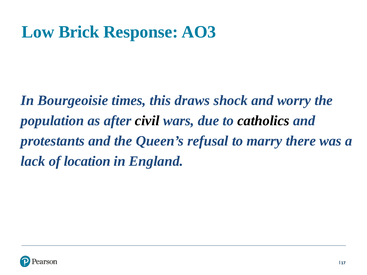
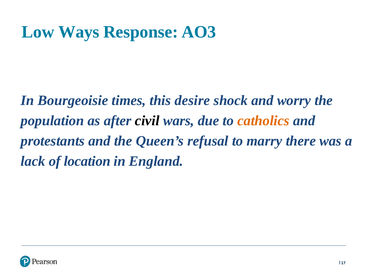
Brick: Brick -> Ways (79, 32)
draws: draws -> desire (192, 101)
catholics colour: black -> orange (263, 121)
